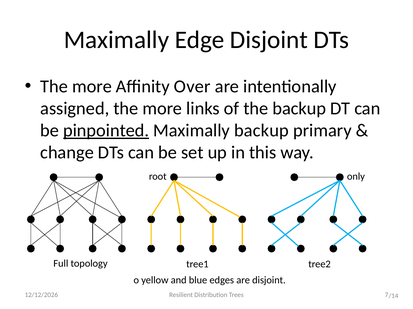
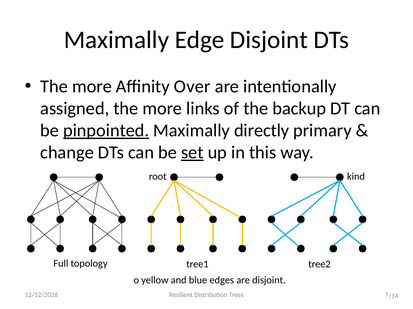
Maximally backup: backup -> directly (262, 131)
set underline: none -> present (192, 153)
only: only -> kind (356, 177)
